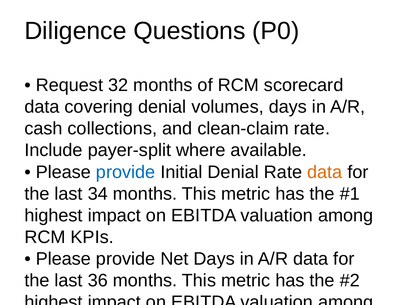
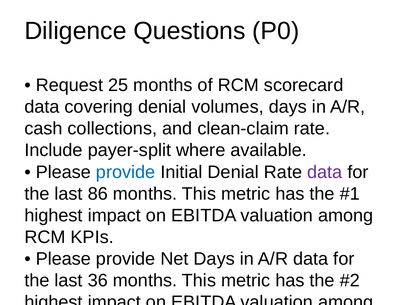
32: 32 -> 25 (118, 85)
data colour: orange -> purple (325, 172)
34: 34 -> 86 (98, 194)
